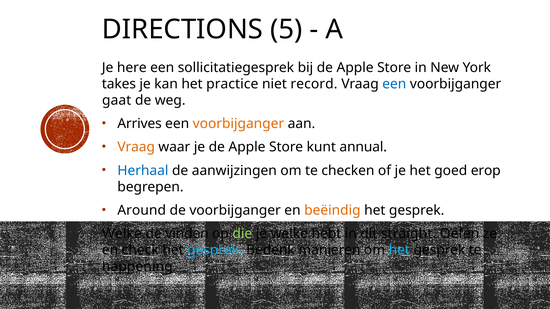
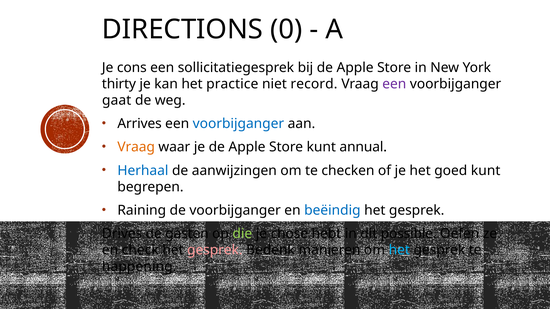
5: 5 -> 0 (286, 30)
here: here -> cons (132, 68)
takes: takes -> thirty (119, 84)
een colour: blue -> purple (394, 84)
voorbijganger colour: orange -> blue (238, 124)
goed erop: erop -> kunt (486, 171)
Around: Around -> Raining (142, 211)
beëindig colour: orange -> blue (332, 211)
Welke: Welke -> Drives (122, 234)
vinden: vinden -> gasten (187, 234)
je welke: welke -> chose (289, 234)
straight: straight -> possible (409, 234)
gesprek colour: light blue -> pink (215, 250)
